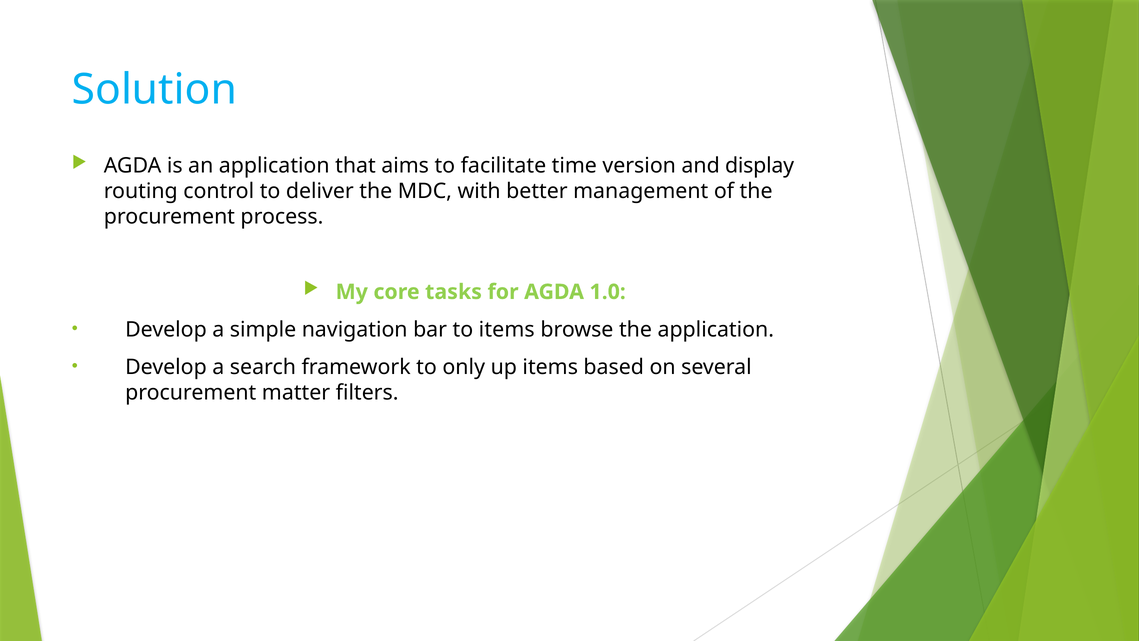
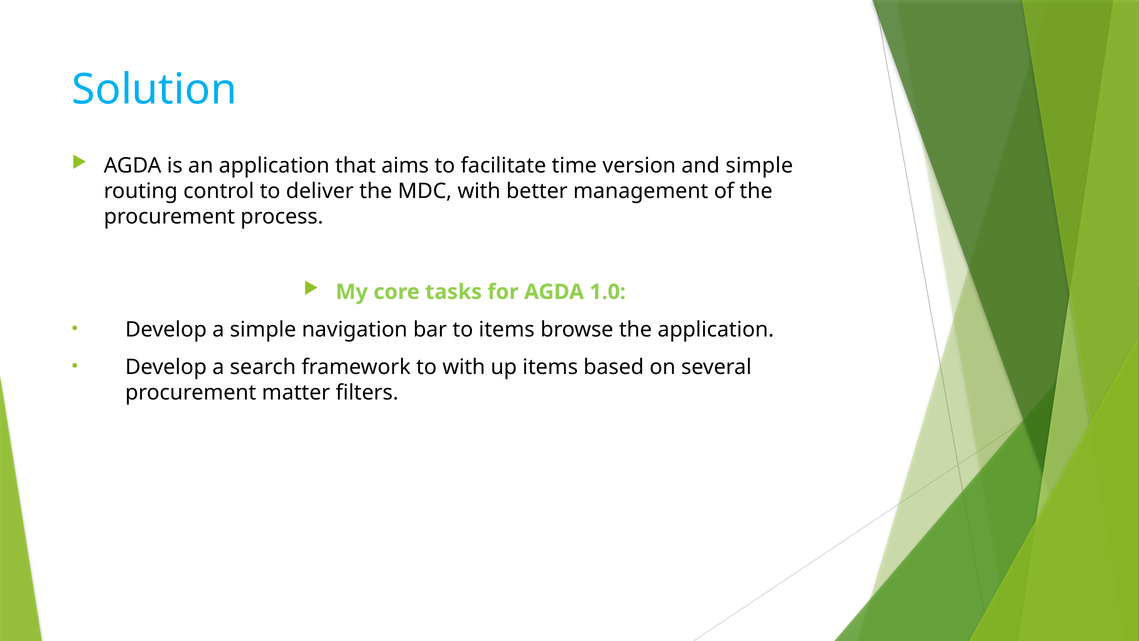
and display: display -> simple (759, 166)
to only: only -> with (464, 367)
